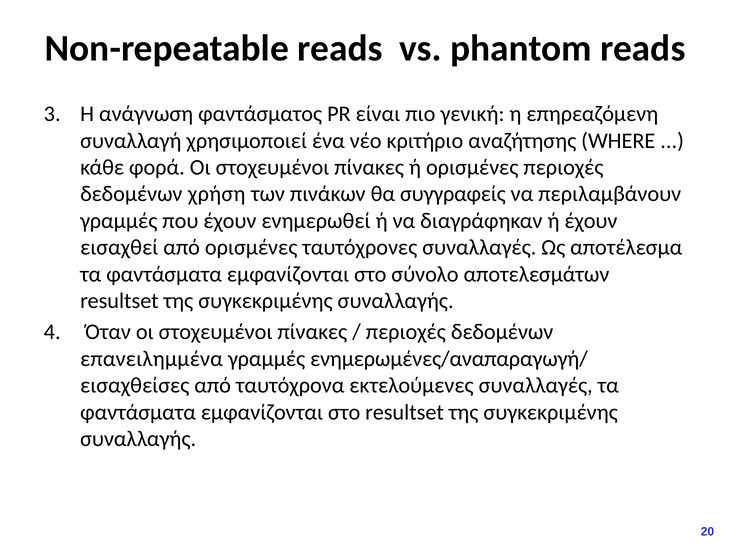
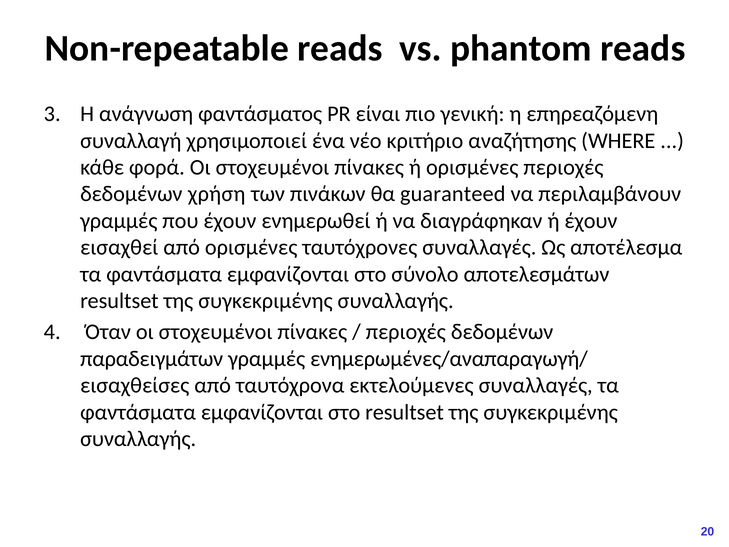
συγγραφείς: συγγραφείς -> guaranteed (453, 194)
επανειλημμένα: επανειλημμένα -> παραδειγμάτων (152, 359)
